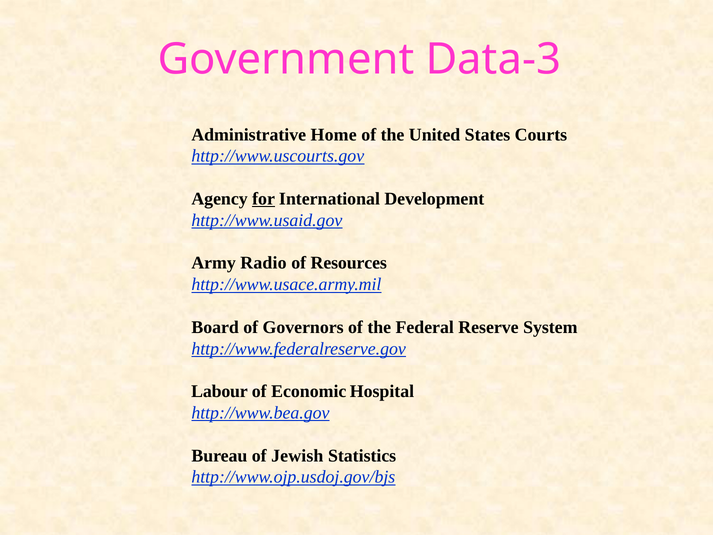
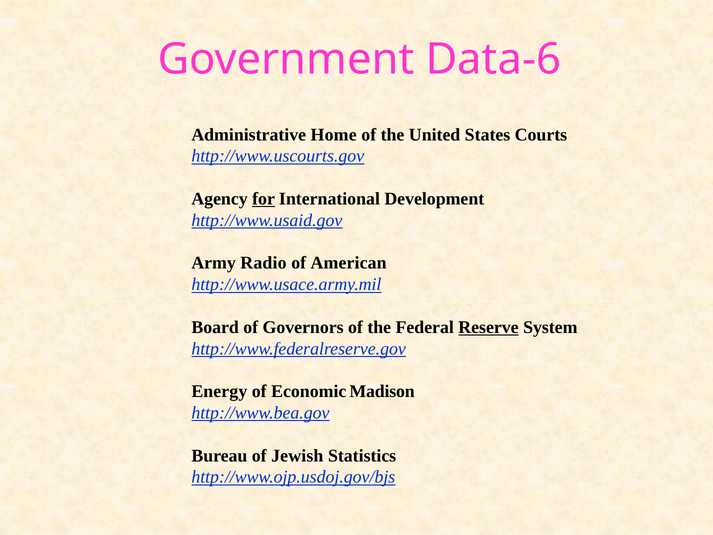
Data-3: Data-3 -> Data-6 (493, 59)
Resources: Resources -> American (349, 263)
Reserve underline: none -> present (488, 327)
Labour: Labour -> Energy (219, 391)
Hospital: Hospital -> Madison (382, 391)
